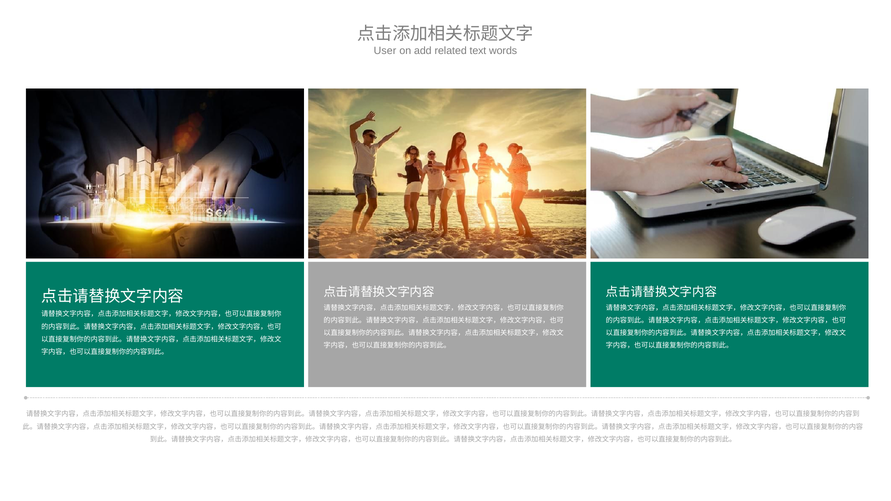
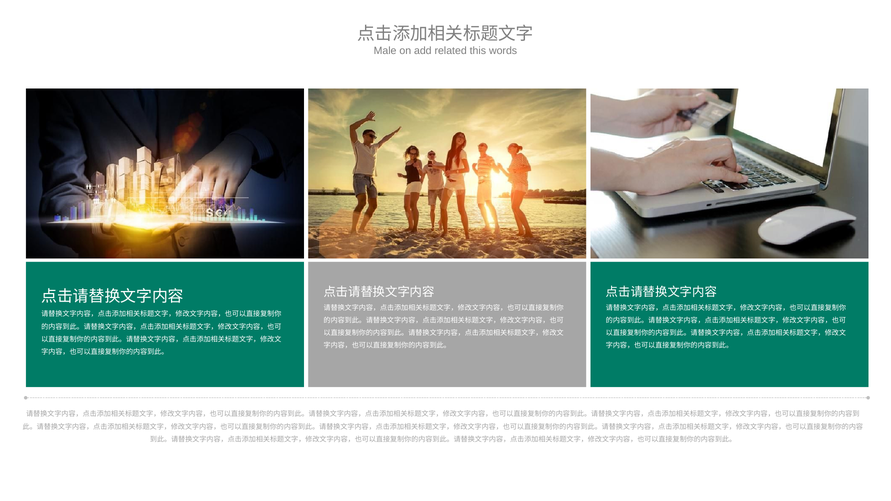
User: User -> Male (385, 51)
text: text -> this (478, 51)
